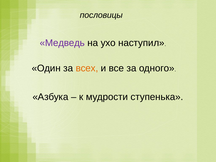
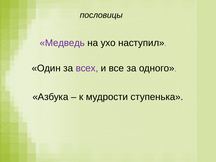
всех colour: orange -> purple (87, 68)
